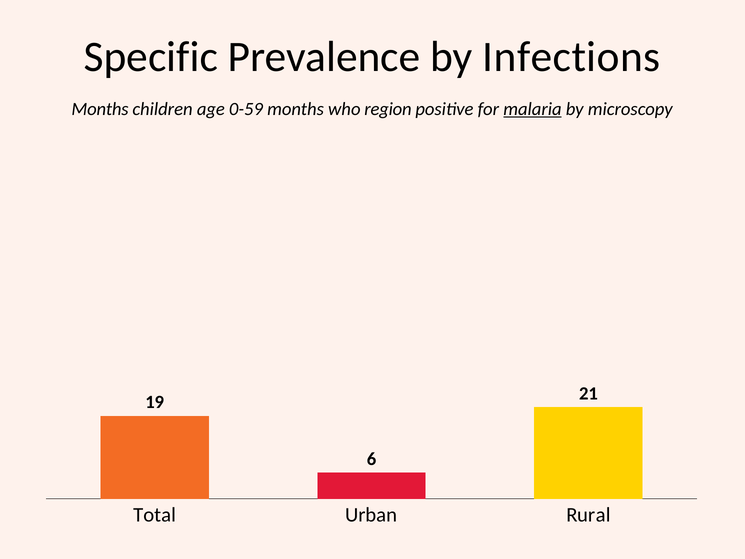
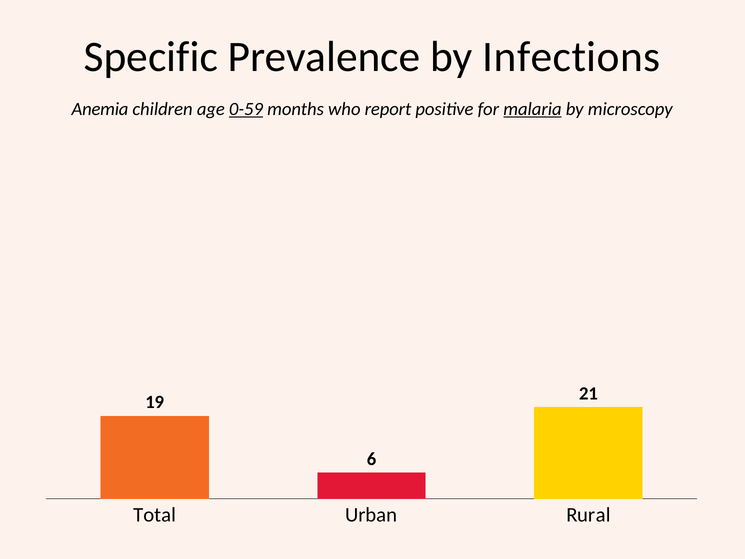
Months: Months -> Anemia (100, 109)
0-59 underline: none -> present (246, 109)
region: region -> report (388, 109)
